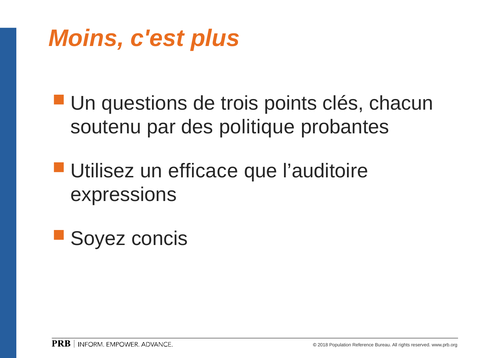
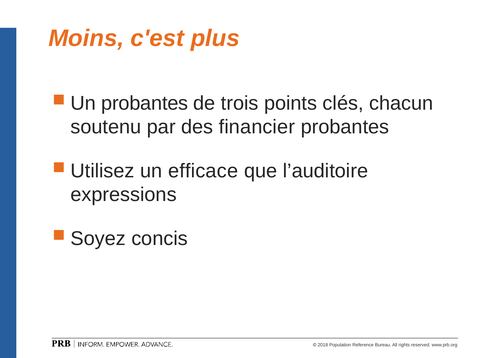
Un questions: questions -> probantes (145, 103)
politique: politique -> financier (257, 127)
